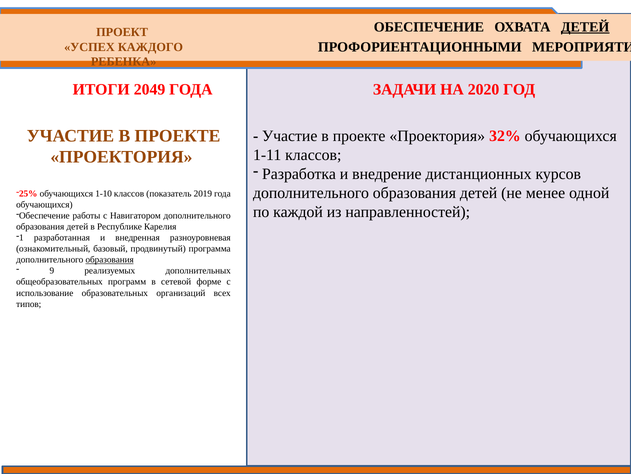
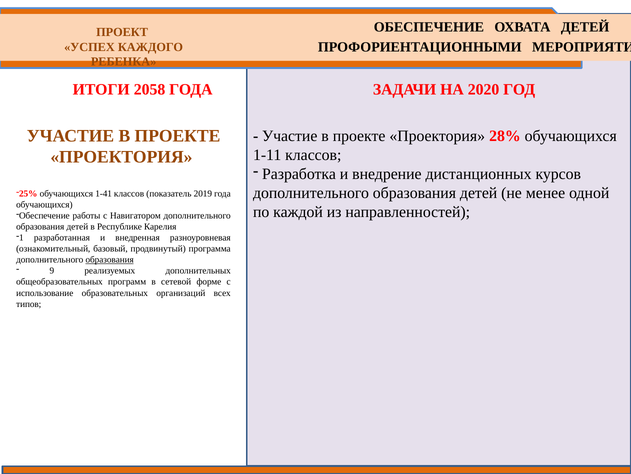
ДЕТЕЙ underline: present -> none (585, 27)
2049: 2049 -> 2058 (150, 89)
32%: 32% -> 28% (505, 136)
1-10: 1-10 -> 1-41 (104, 193)
